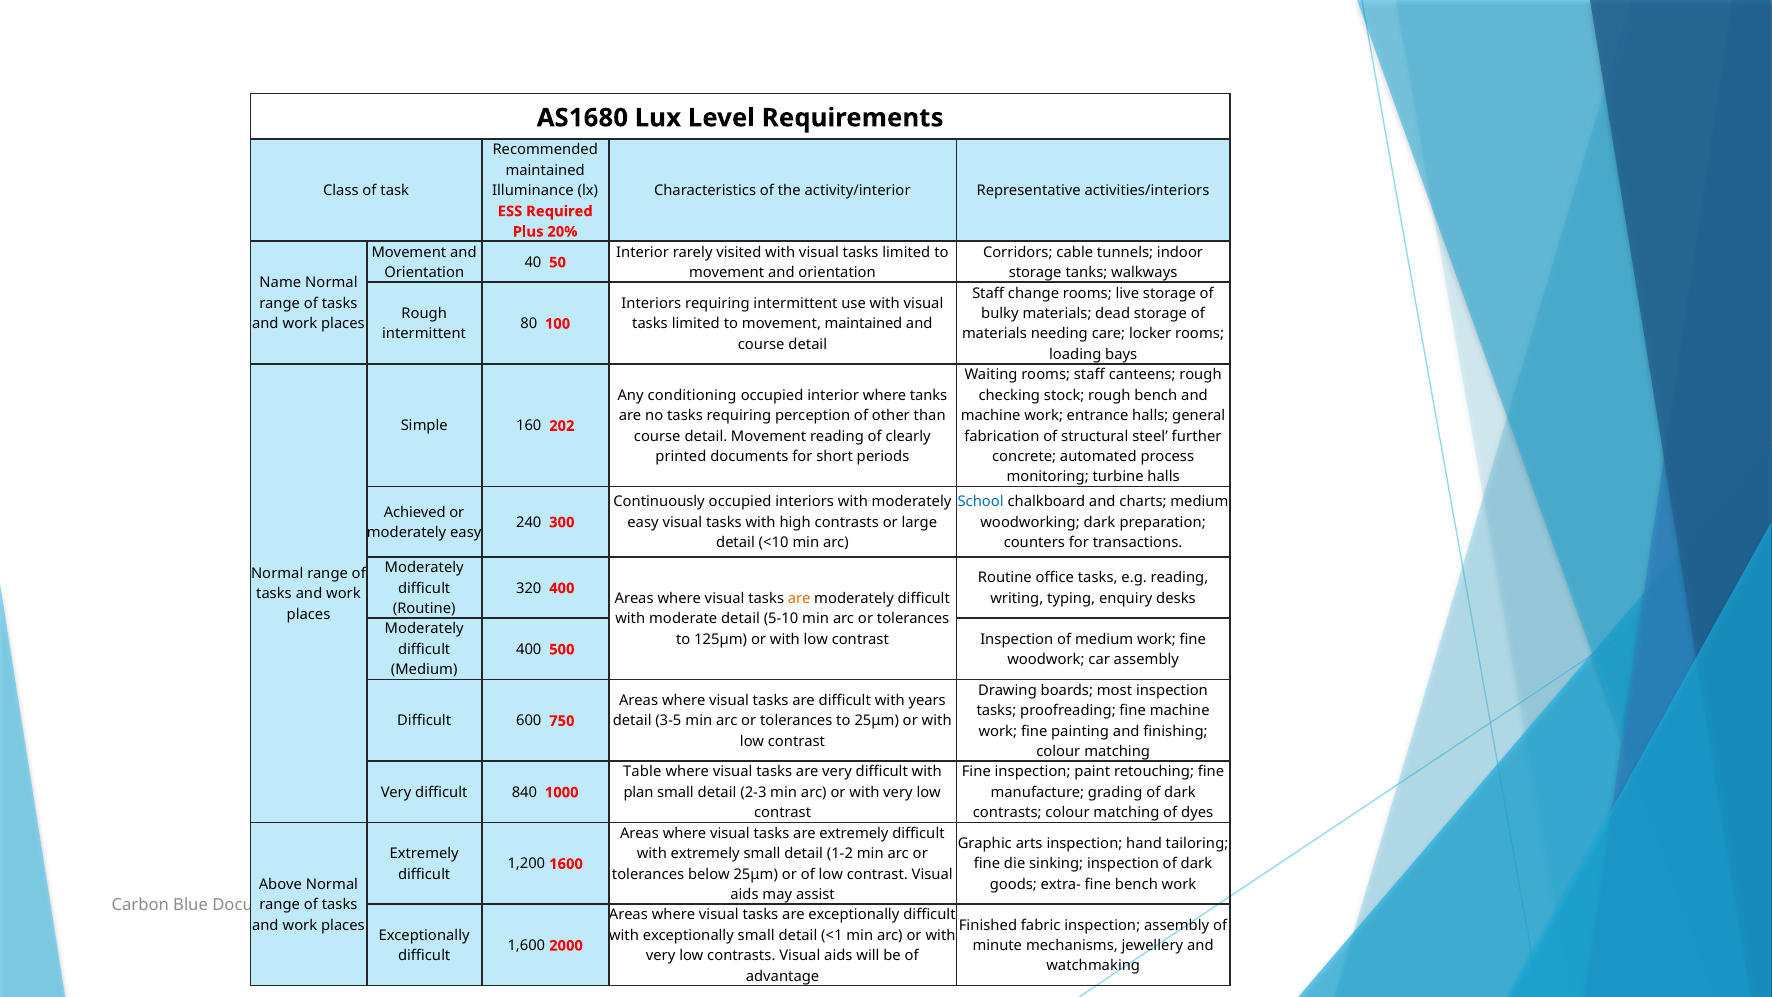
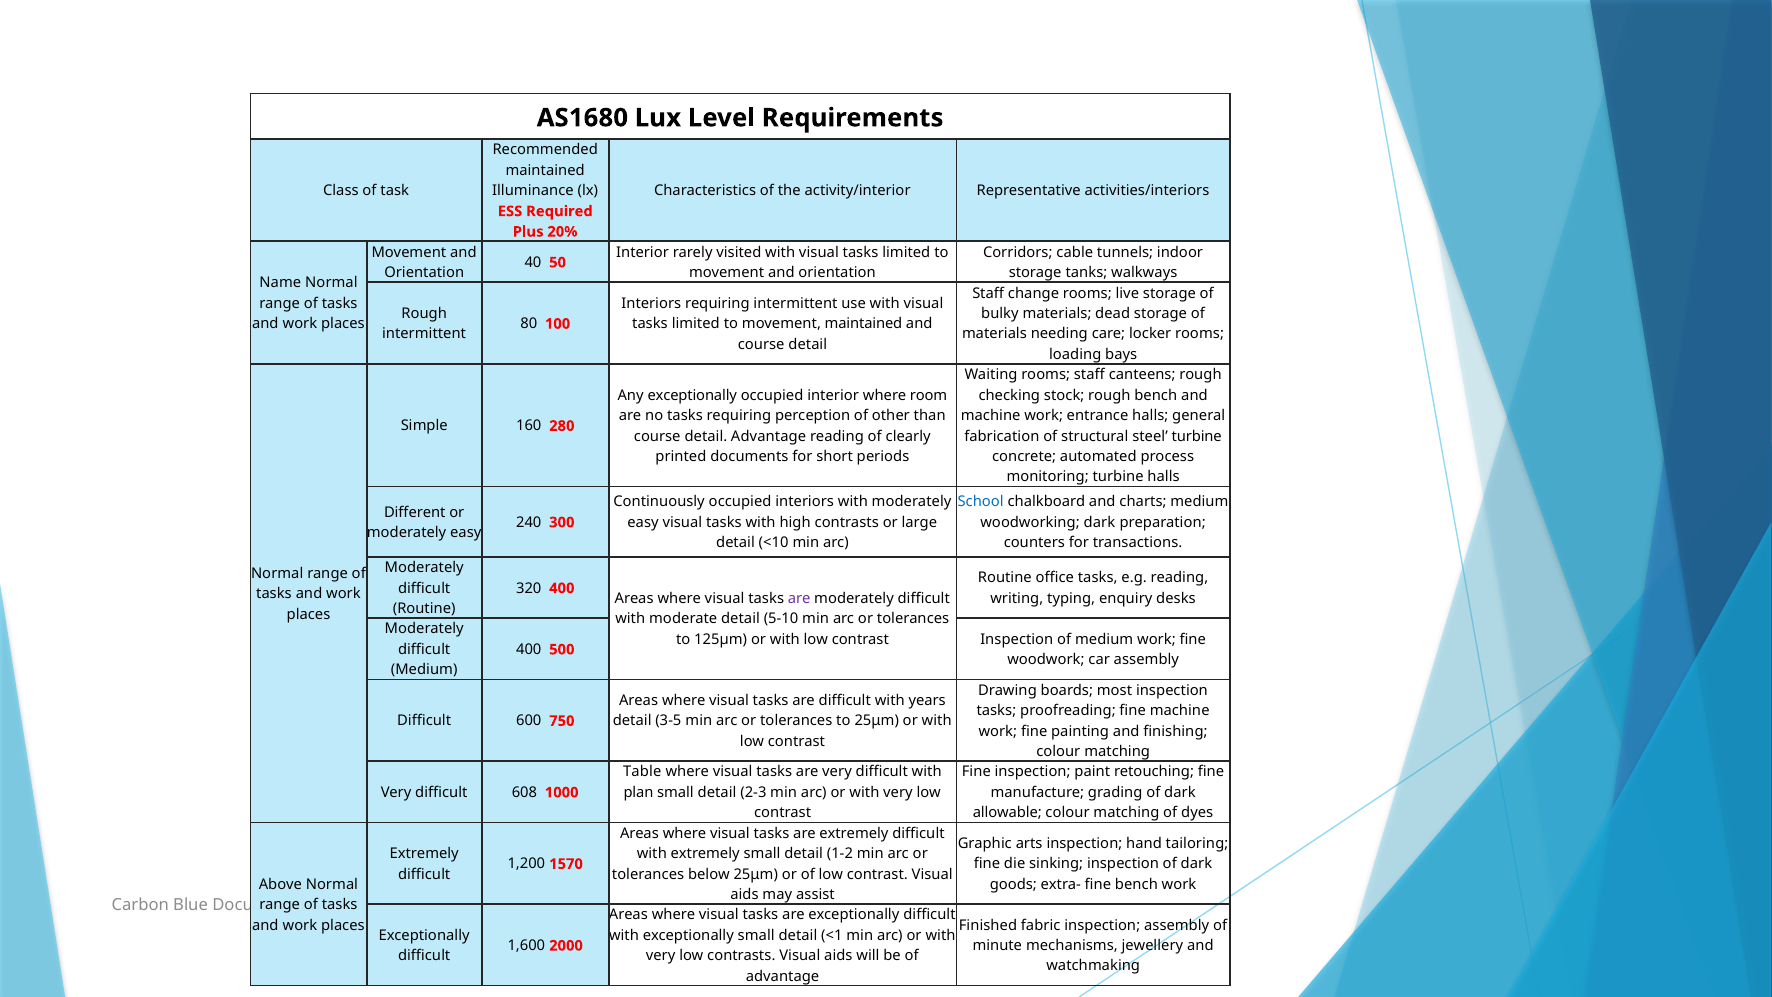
Any conditioning: conditioning -> exceptionally (692, 395)
where tanks: tanks -> room (929, 395)
202: 202 -> 280 (562, 426)
detail Movement: Movement -> Advantage (769, 436)
steel further: further -> turbine (1197, 436)
Achieved: Achieved -> Different (415, 512)
are colour: orange -> purple (799, 598)
840: 840 -> 608 (524, 792)
contrasts: contrasts -> allowable (1007, 813)
1600: 1600 -> 1570 (566, 864)
